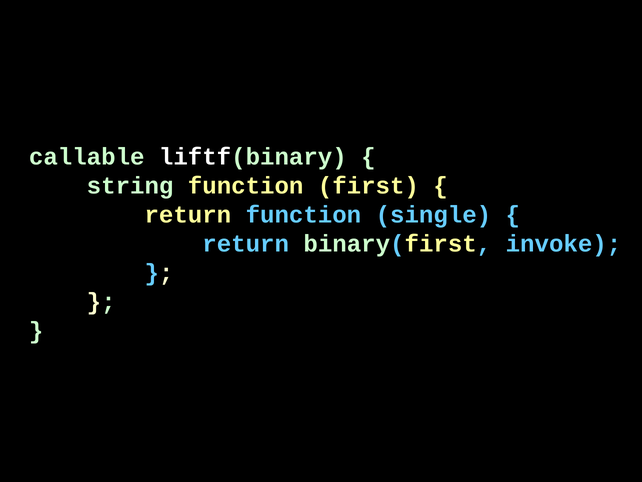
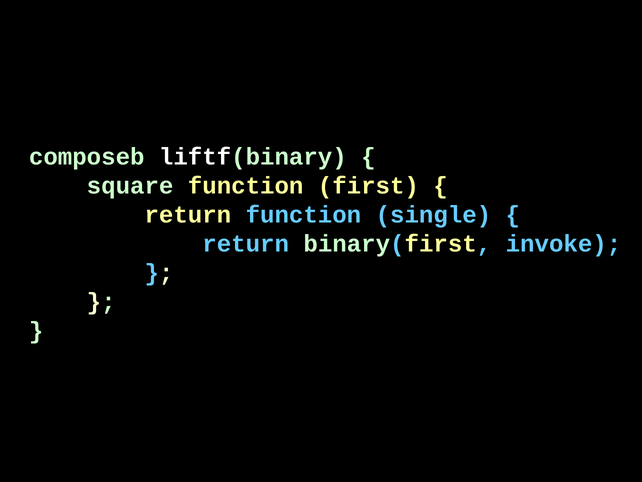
callable: callable -> composeb (87, 157)
string: string -> square (130, 186)
